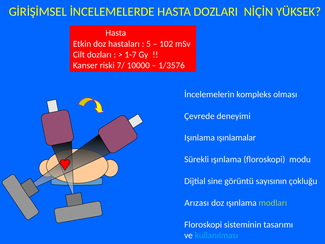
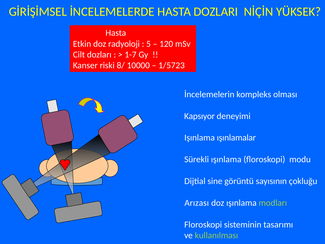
hastaları: hastaları -> radyoloji (124, 44)
102: 102 -> 120 (166, 44)
7/: 7/ -> 8/ (121, 65)
1/3576: 1/3576 -> 1/5723 (172, 65)
Çevrede: Çevrede -> Kapsıyor (200, 116)
kullanılması colour: light blue -> light green (216, 235)
